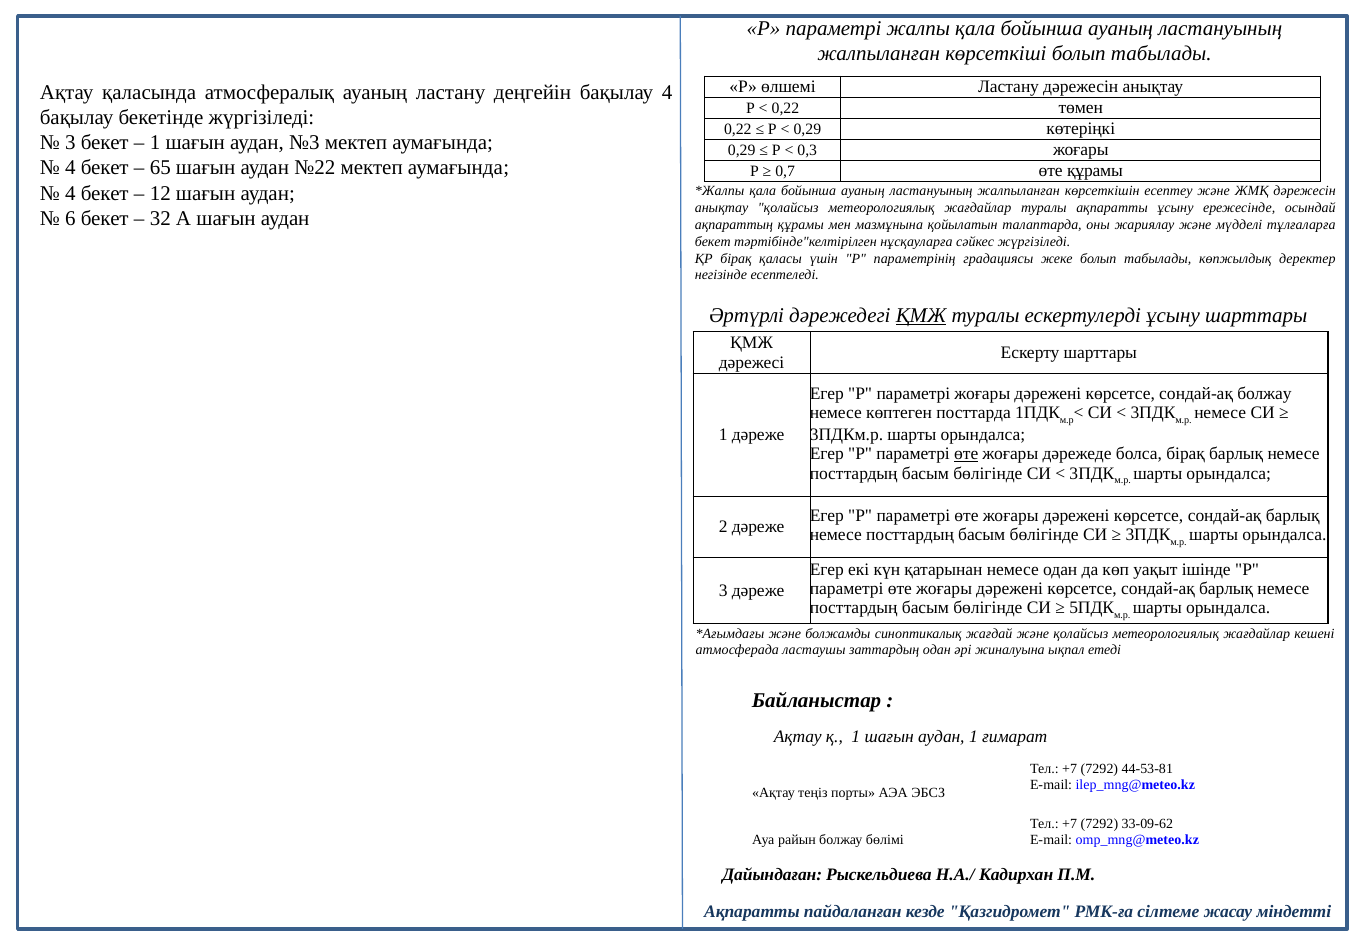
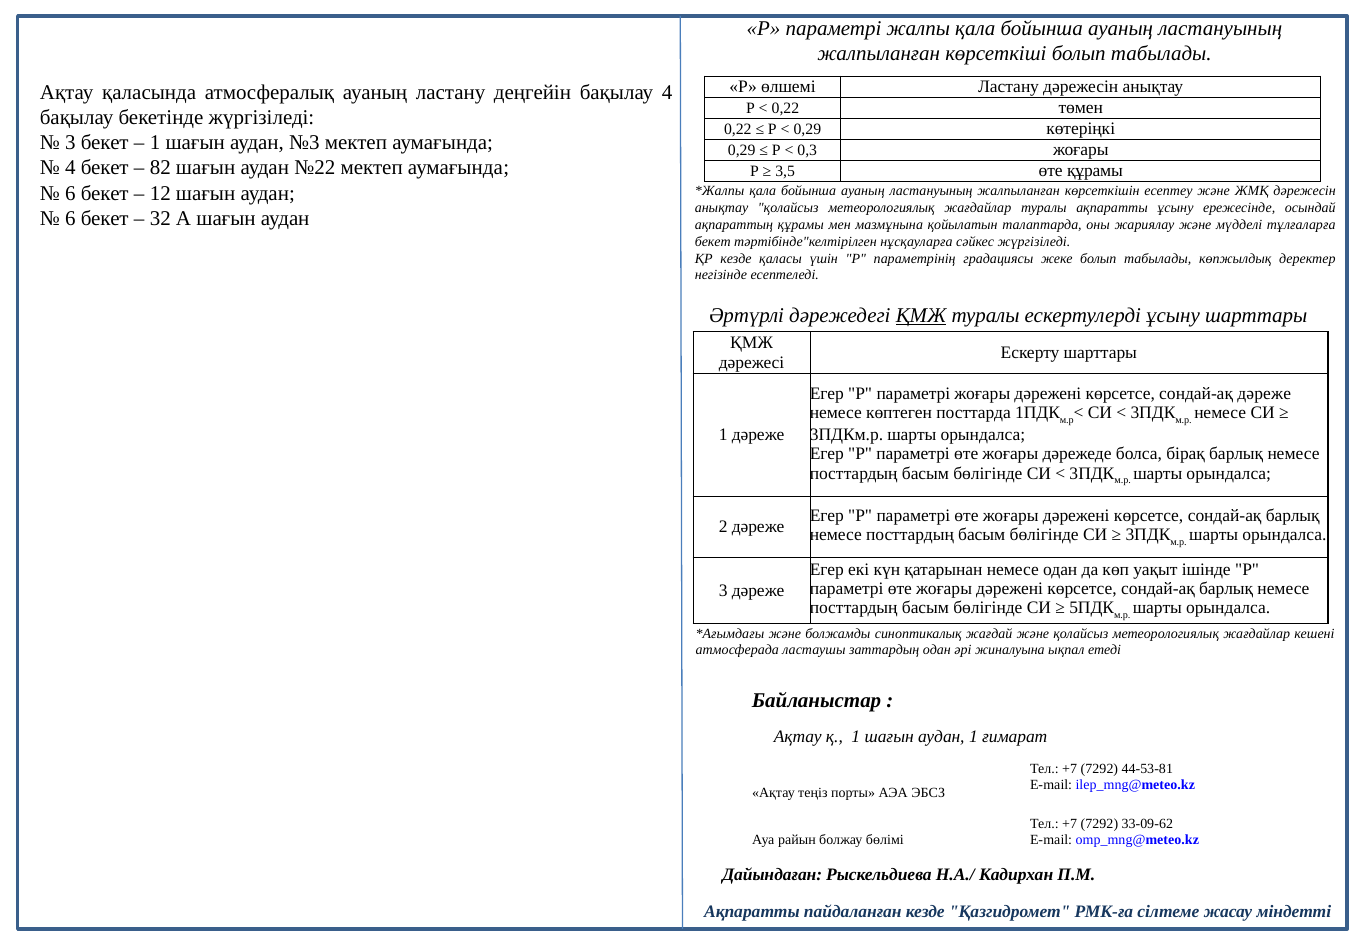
65: 65 -> 82 (160, 168)
0,7: 0,7 -> 3,5 (785, 171)
4: 4 -> 6 (70, 193)
ҚР бірақ: бірақ -> кезде (736, 258)
сондай-ақ болжау: болжау -> дәреже (1264, 393)
өте underline: present -> none (966, 454)
